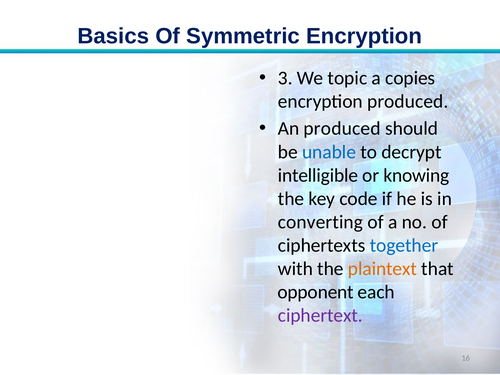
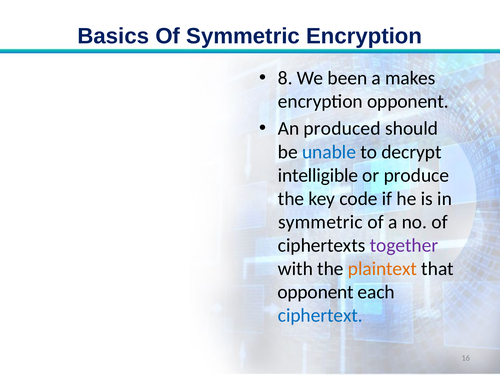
3: 3 -> 8 (285, 78)
topic: topic -> been (347, 78)
copies: copies -> makes (410, 78)
encryption produced: produced -> opponent (408, 101)
knowing: knowing -> produce (416, 175)
converting: converting -> symmetric (320, 222)
together colour: blue -> purple (404, 245)
ciphertext colour: purple -> blue (320, 315)
